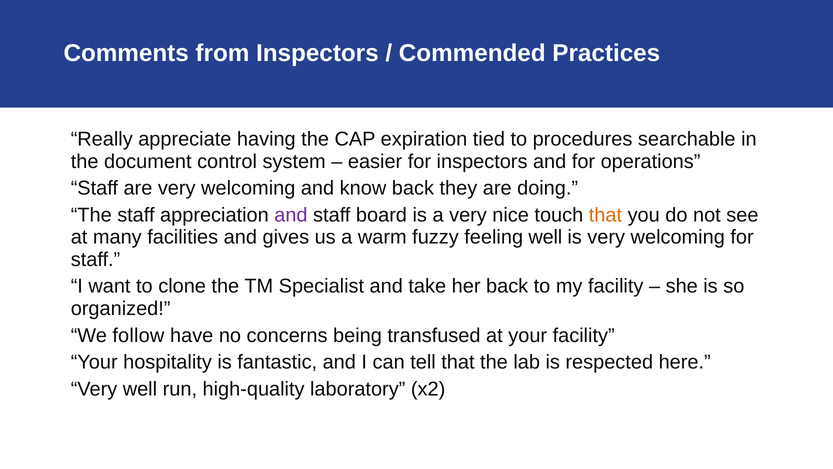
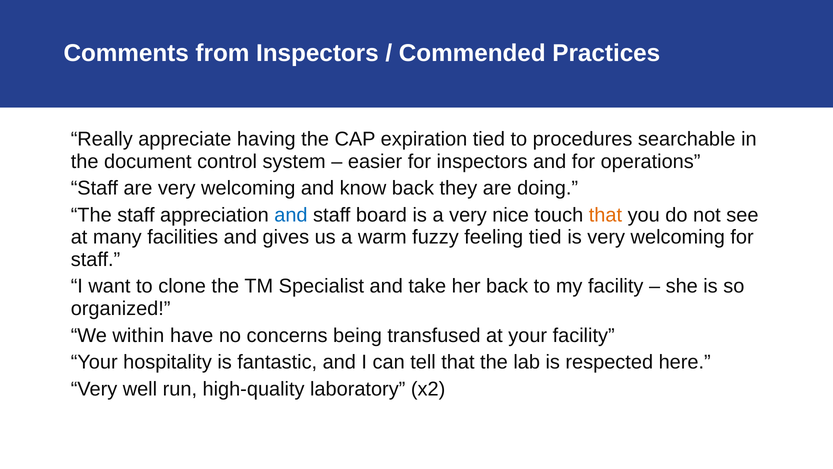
and colour: purple -> blue (291, 215)
feeling well: well -> tied (545, 237)
follow: follow -> within (138, 335)
